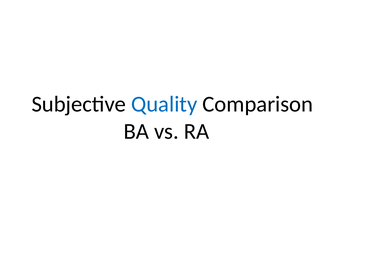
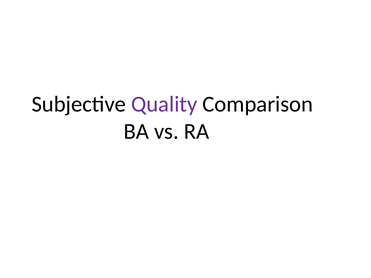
Quality colour: blue -> purple (164, 104)
